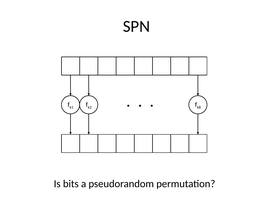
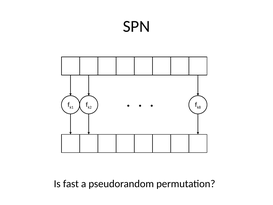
bits: bits -> fast (71, 184)
